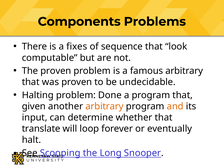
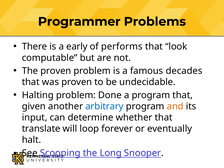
Components: Components -> Programmer (79, 22)
fixes: fixes -> early (77, 47)
sequence: sequence -> performs (122, 47)
famous arbitrary: arbitrary -> decades (184, 71)
arbitrary colour: orange -> blue (105, 106)
